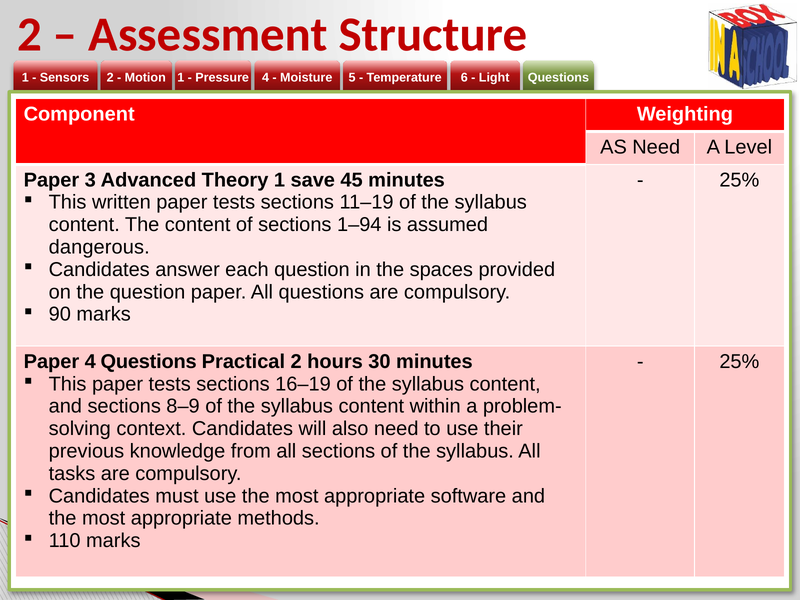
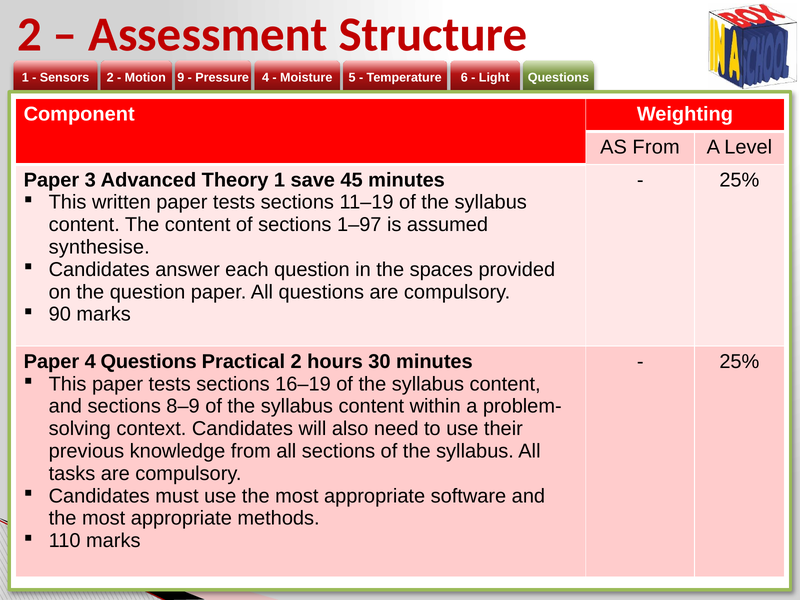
1: 1 -> 9 (181, 78)
AS Need: Need -> From (656, 147)
1–94: 1–94 -> 1–97 (359, 225)
dangerous: dangerous -> synthesise (99, 247)
